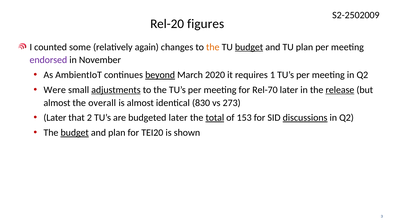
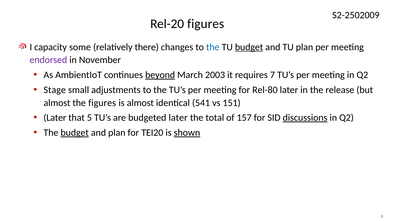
counted: counted -> capacity (51, 47)
again: again -> there (147, 47)
the colour: orange -> blue (213, 47)
2020: 2020 -> 2003 (215, 75)
1: 1 -> 7 (272, 75)
Were: Were -> Stage (55, 90)
adjustments underline: present -> none (116, 90)
Rel-70: Rel-70 -> Rel-80 (265, 90)
release underline: present -> none (340, 90)
the overall: overall -> figures (102, 103)
830: 830 -> 541 (201, 103)
273: 273 -> 151 (232, 103)
2: 2 -> 5 (89, 118)
total underline: present -> none (215, 118)
153: 153 -> 157 (244, 118)
shown underline: none -> present (187, 133)
